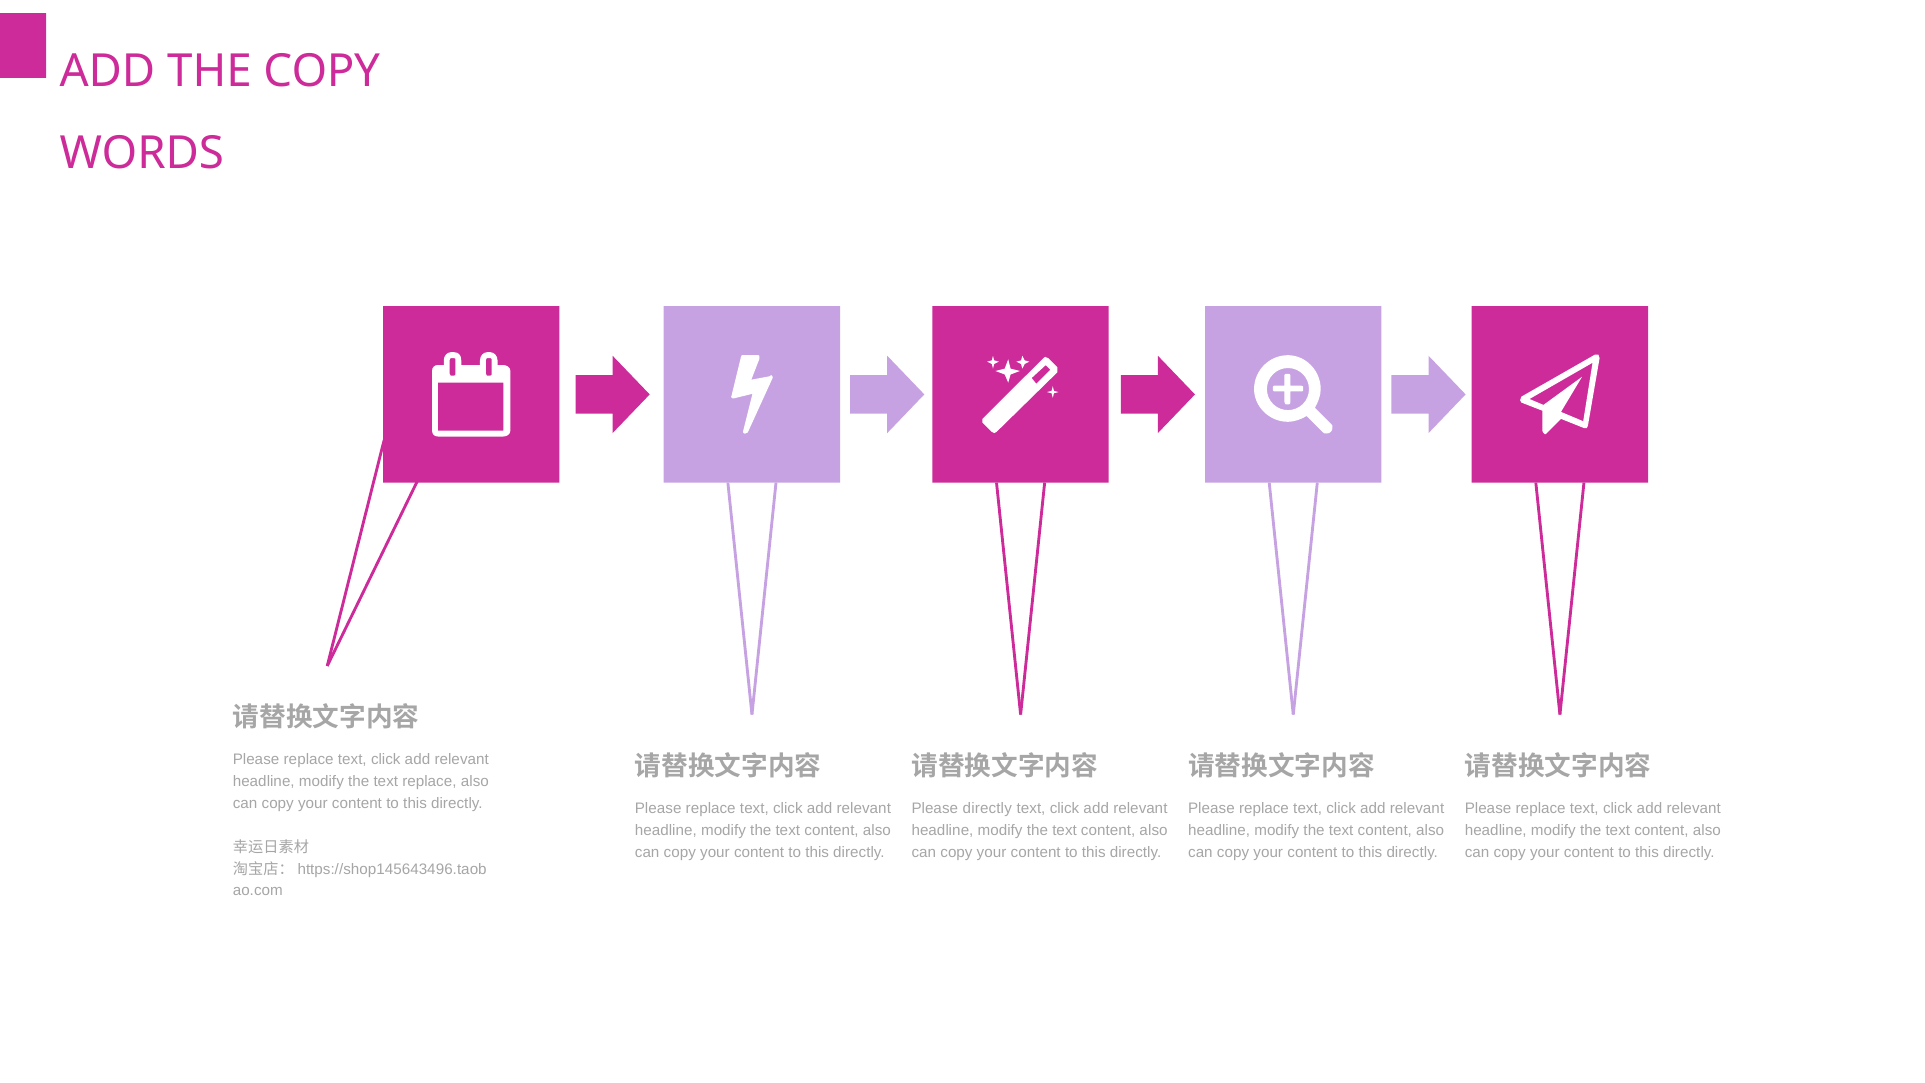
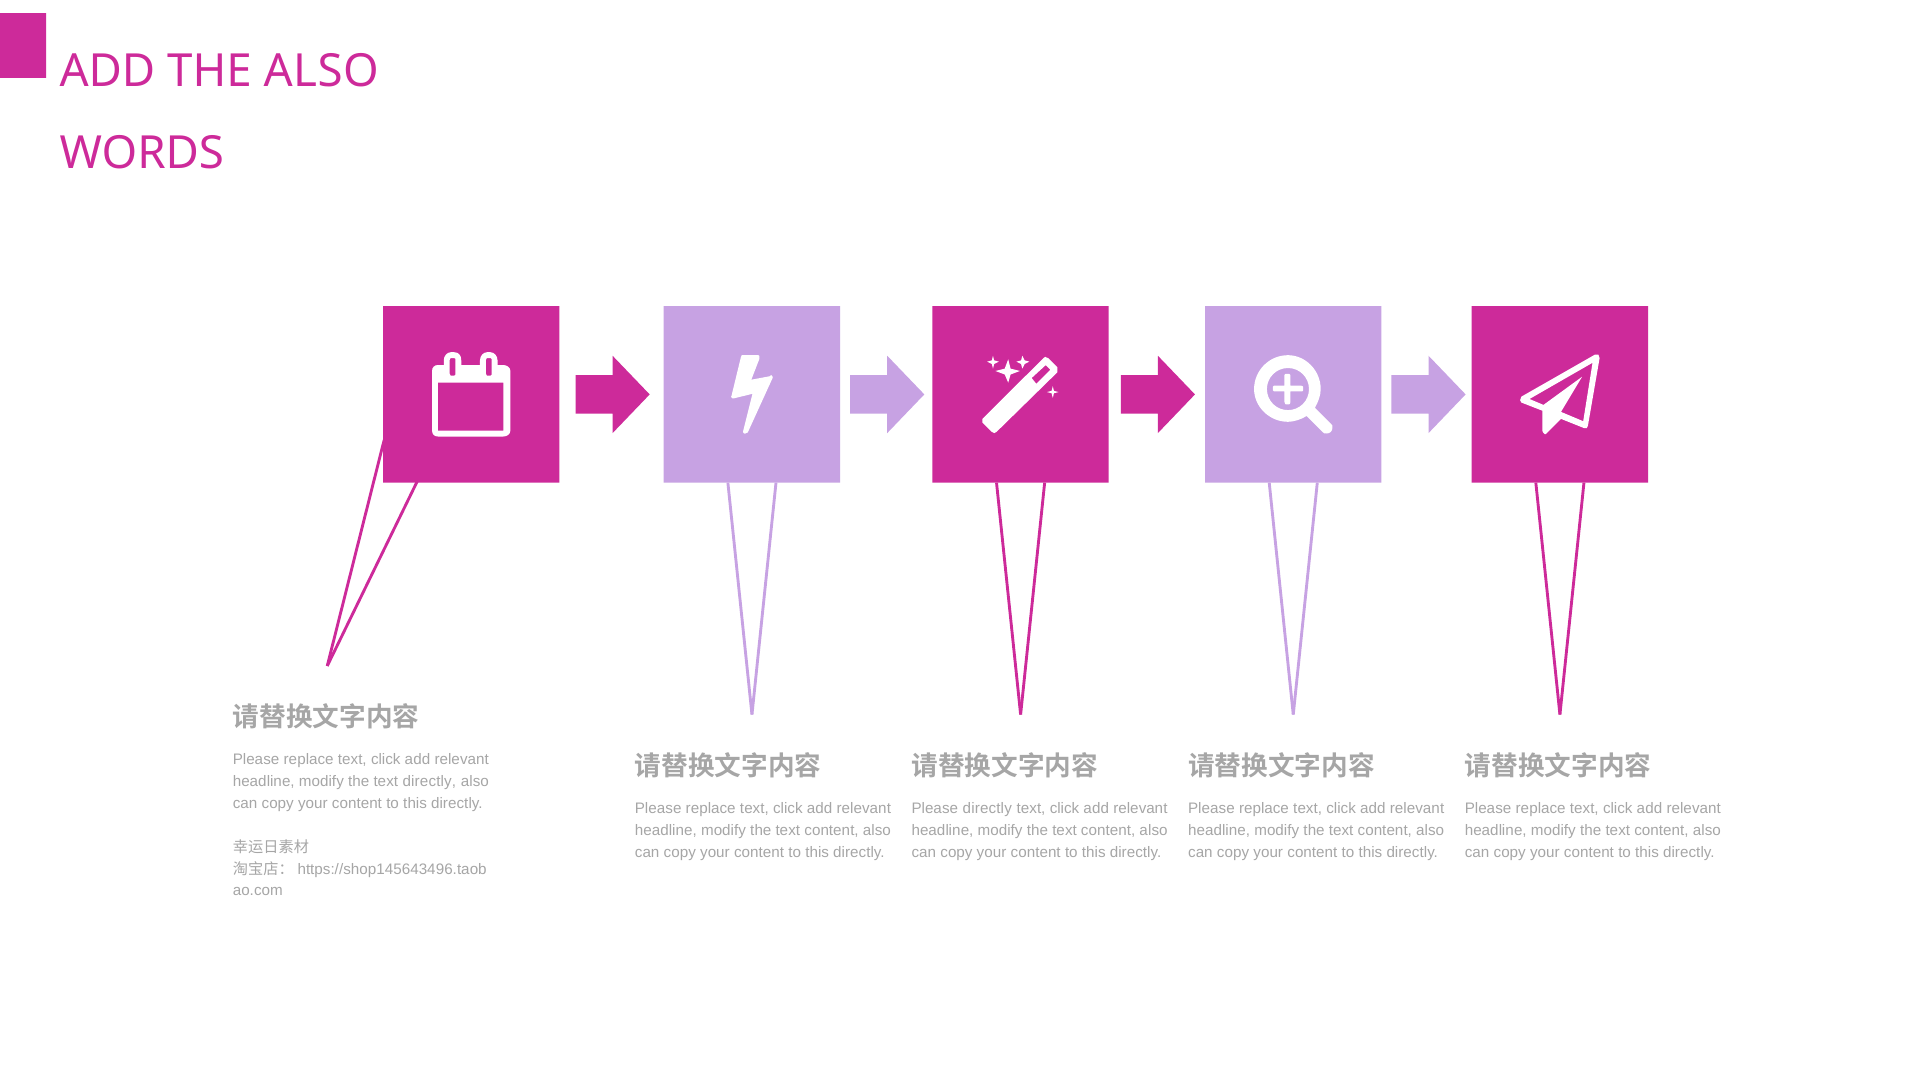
THE COPY: COPY -> ALSO (321, 71)
text replace: replace -> directly (429, 782)
